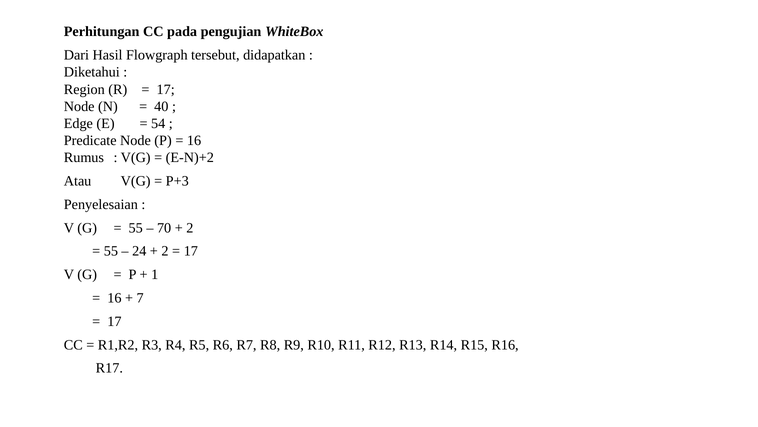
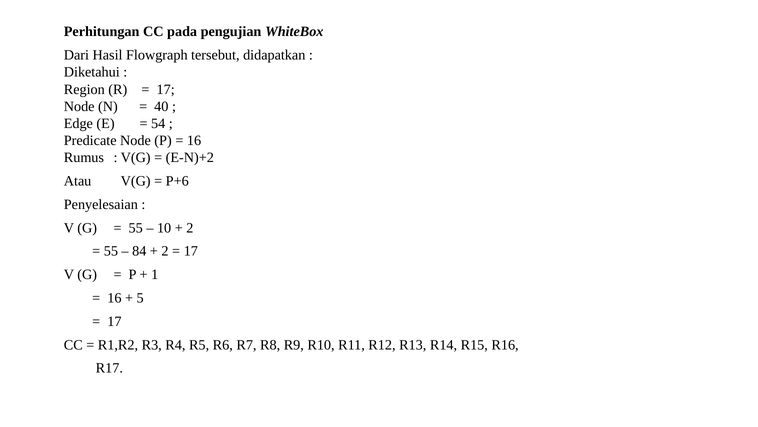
P+3: P+3 -> P+6 (177, 181)
70: 70 -> 10 (164, 227)
24: 24 -> 84 (139, 251)
7: 7 -> 5 (140, 298)
